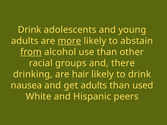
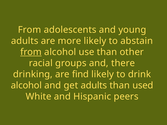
Drink: Drink -> From (29, 30)
more underline: present -> none (69, 41)
hair: hair -> find (80, 74)
nausea: nausea -> alcohol (26, 86)
